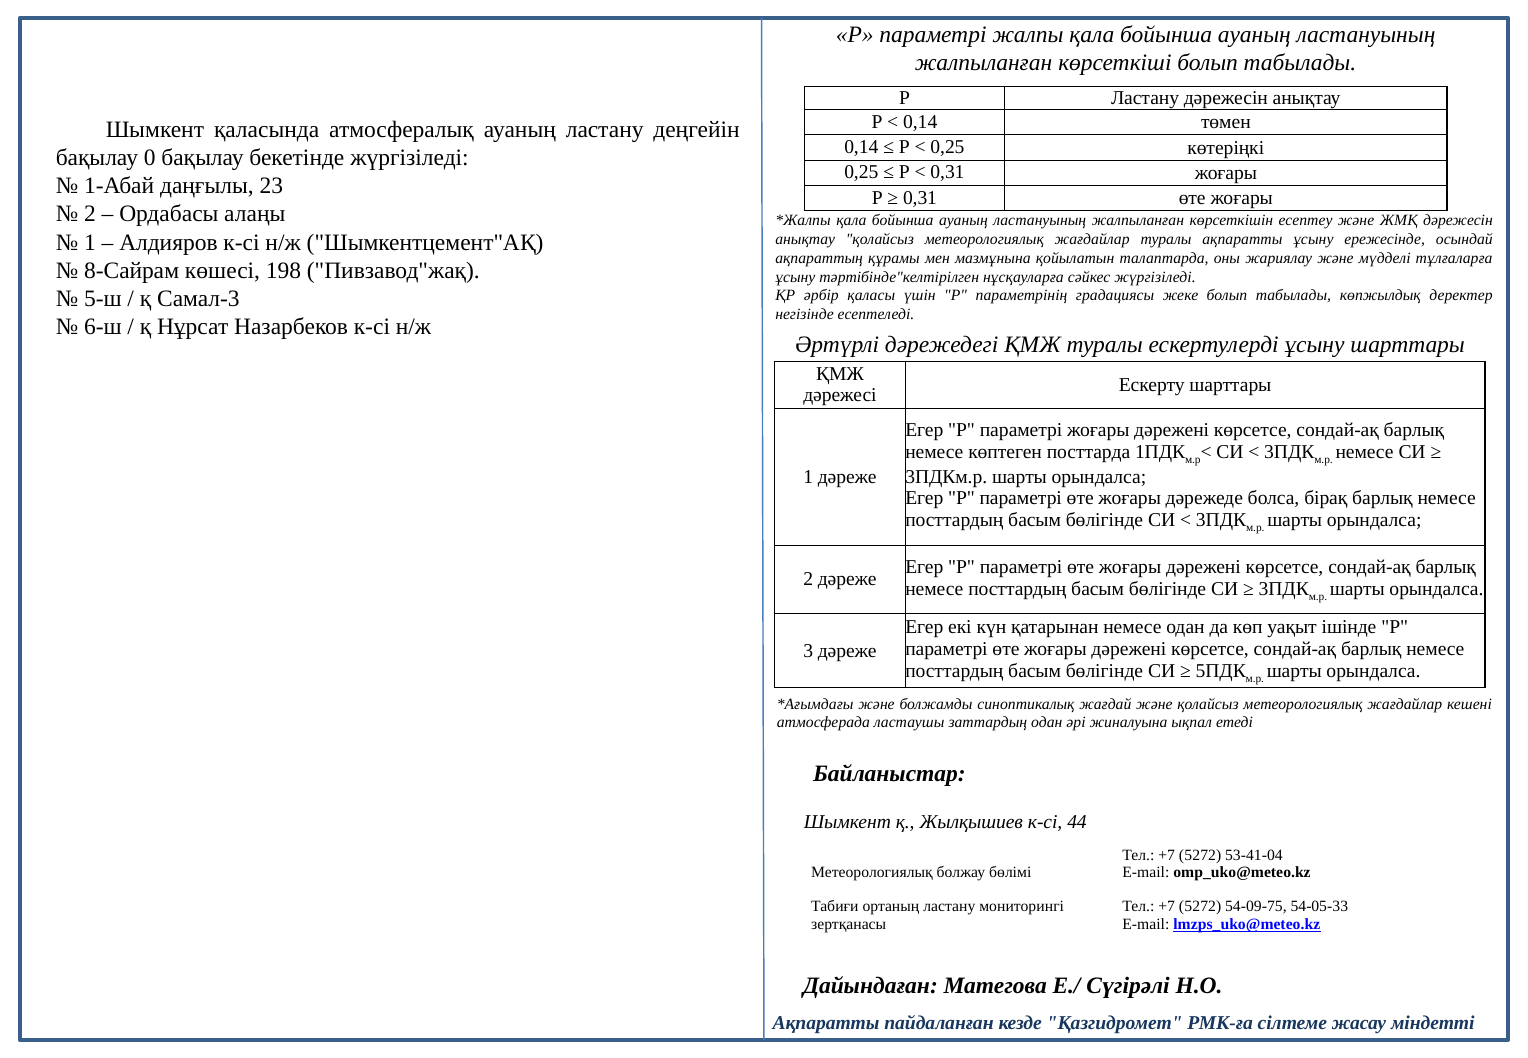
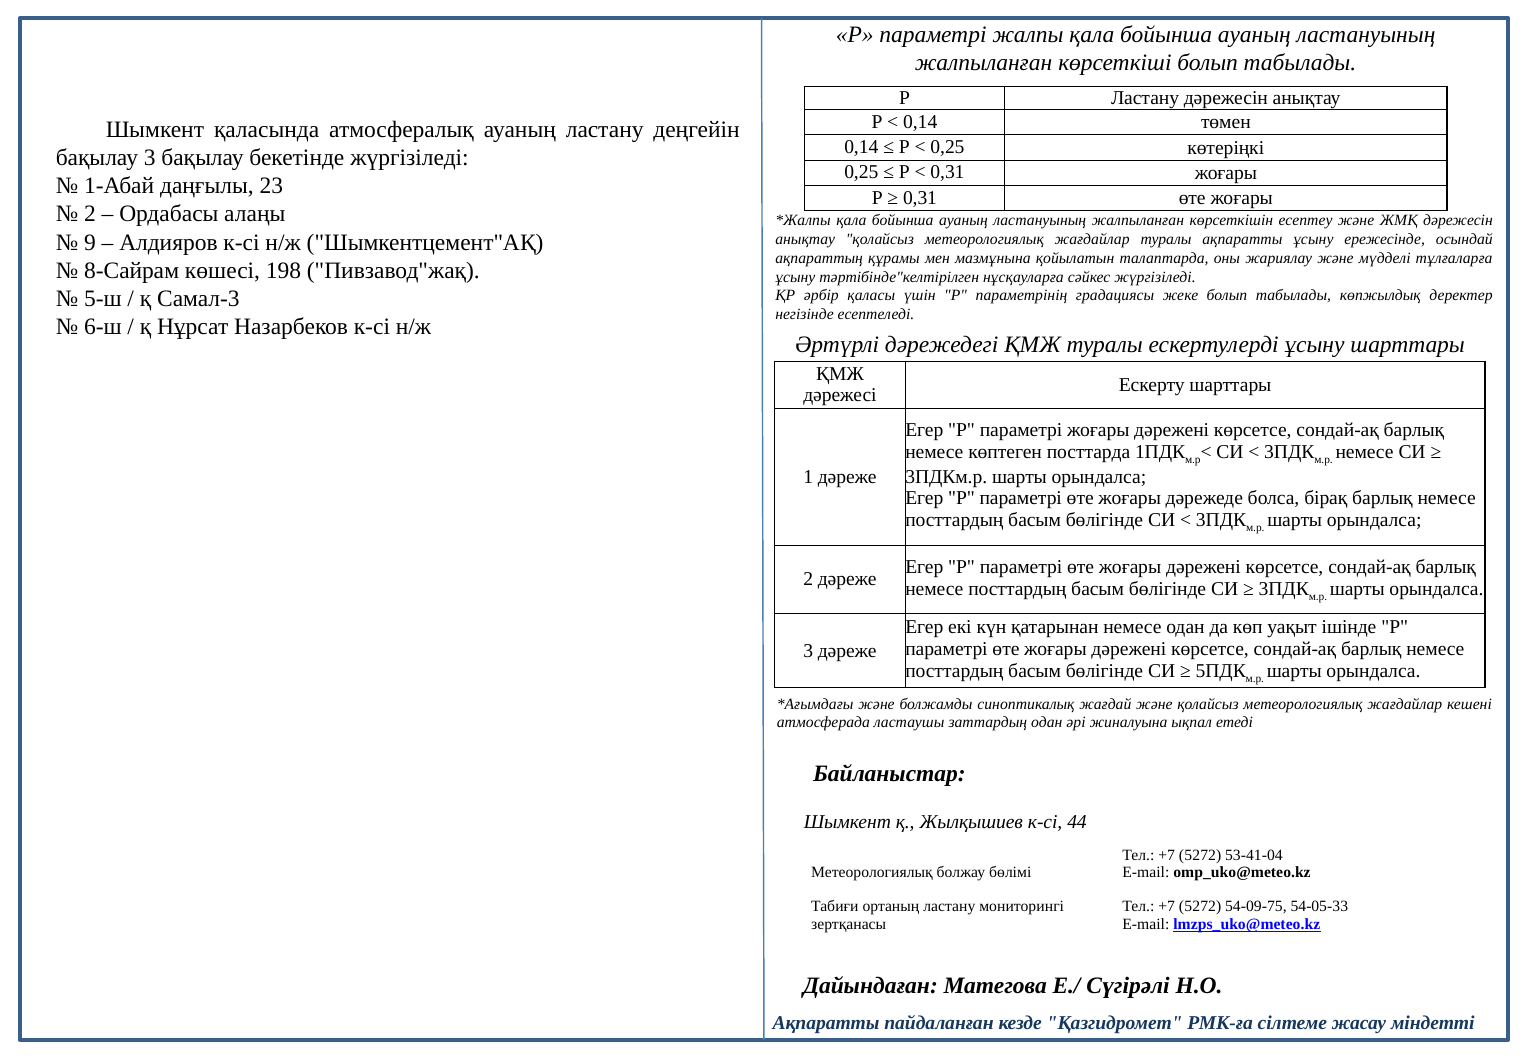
бақылау 0: 0 -> 3 (150, 158)
1: 1 -> 9 (90, 242)
